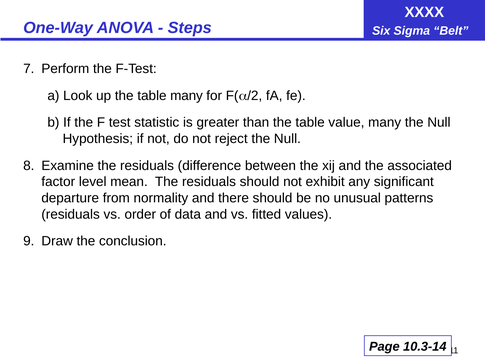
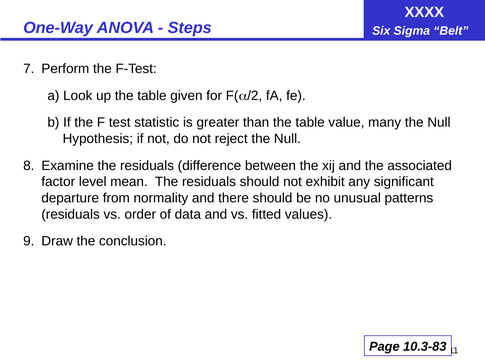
table many: many -> given (186, 95)
10.3-14: 10.3-14 -> 10.3-83 (425, 346)
